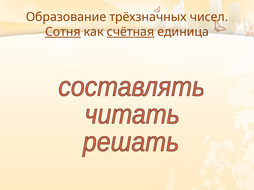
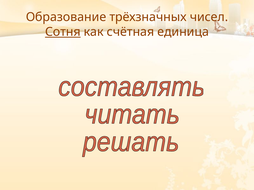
счётная underline: present -> none (130, 32)
